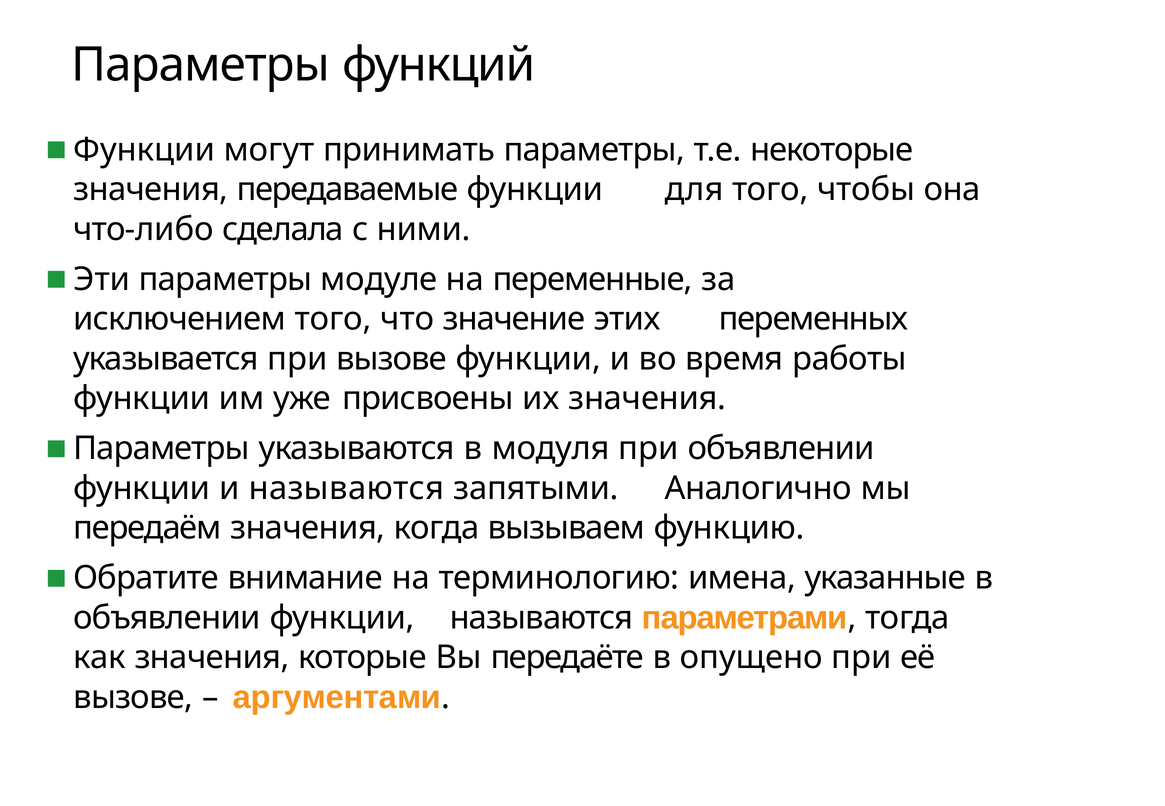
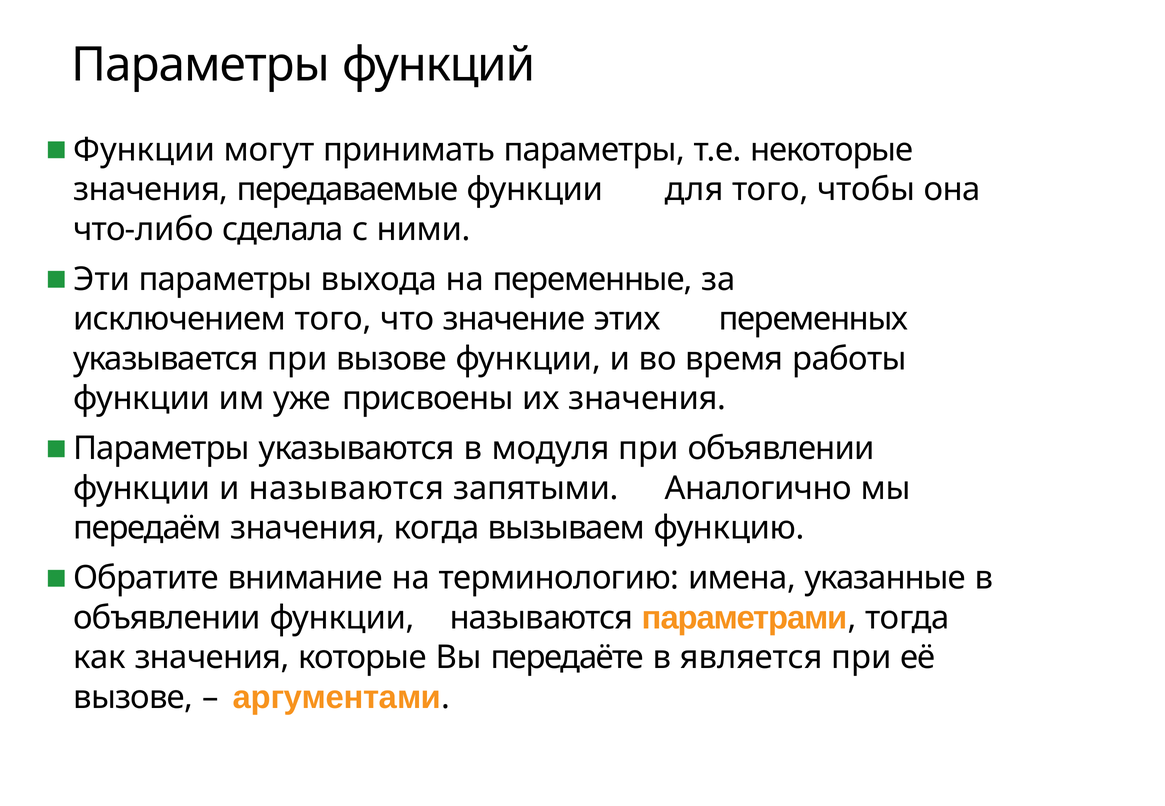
модуле: модуле -> выхода (379, 279)
опущено: опущено -> является (751, 658)
